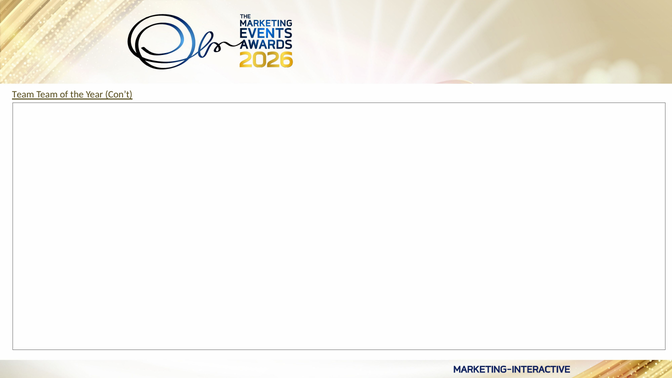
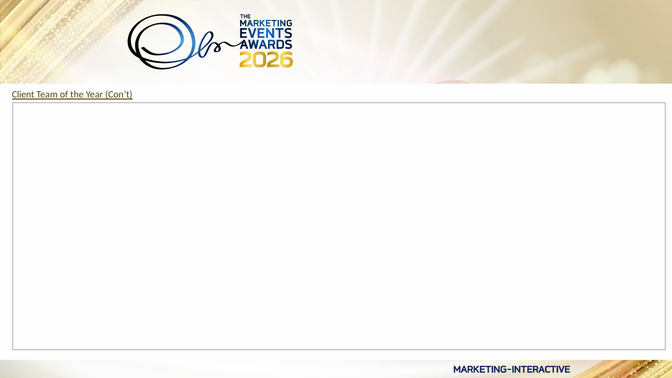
Team: Team -> Client (23, 95)
